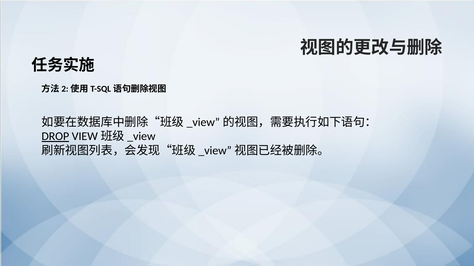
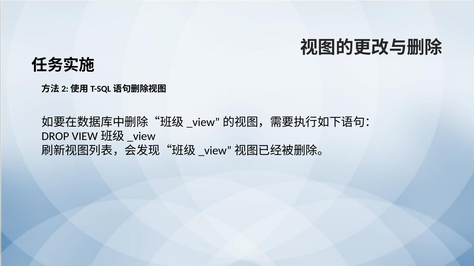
DROP underline: present -> none (55, 137)
